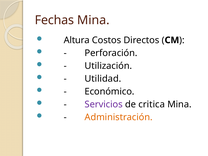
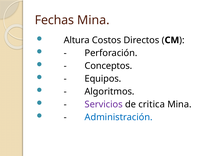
Utilización: Utilización -> Conceptos (108, 66)
Utilidad: Utilidad -> Equipos (103, 79)
Económico: Económico -> Algoritmos (110, 91)
Administración colour: orange -> blue (119, 117)
